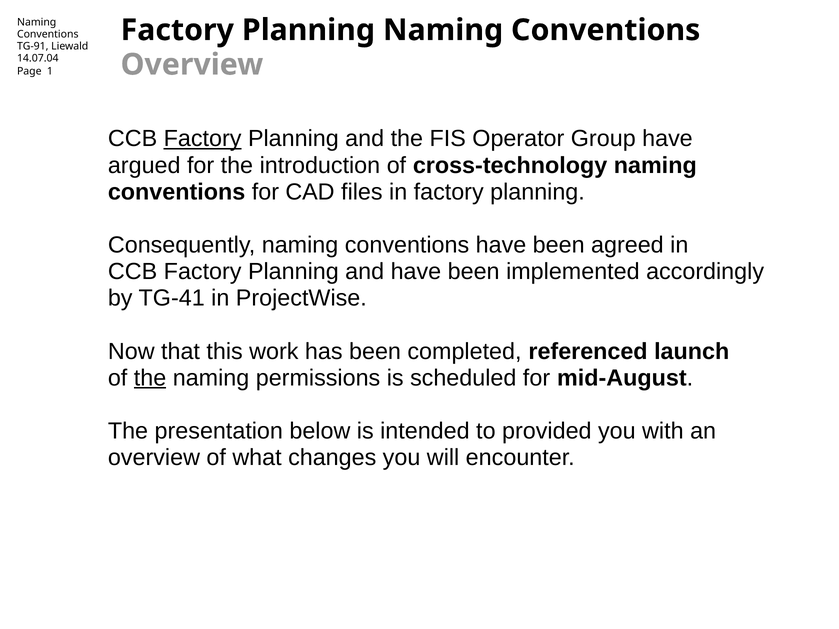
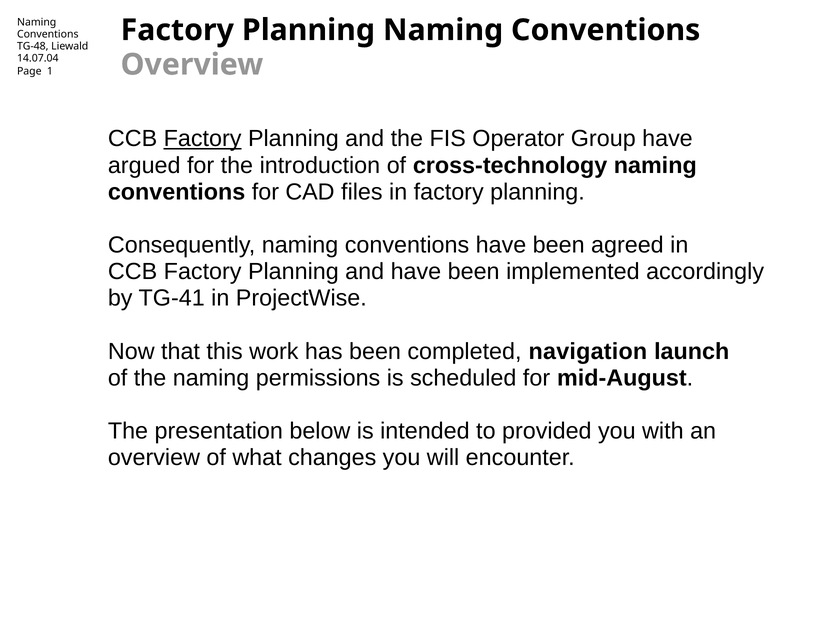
TG-91: TG-91 -> TG-48 (33, 46)
referenced: referenced -> navigation (588, 351)
the underline: present -> none (150, 378)
